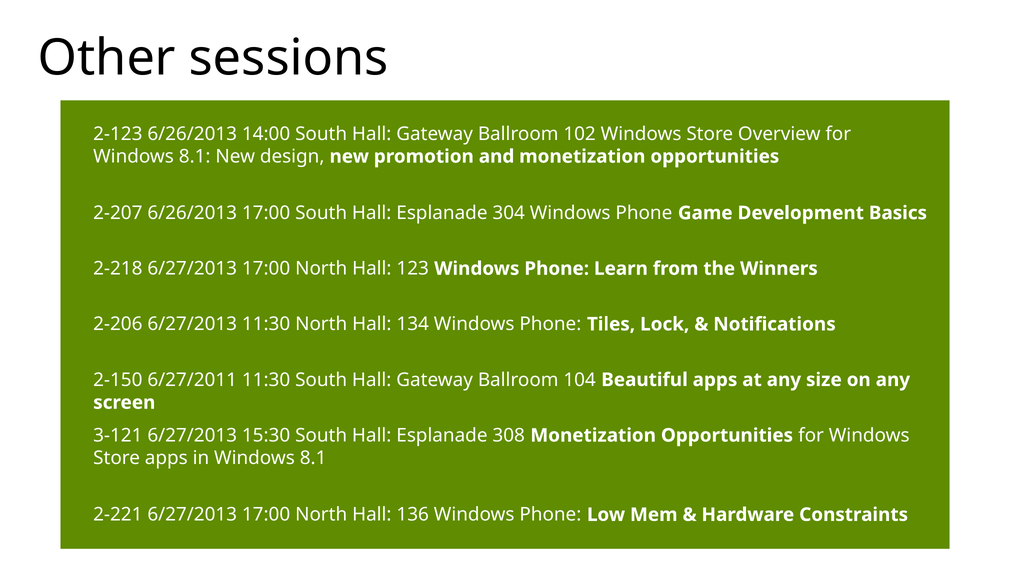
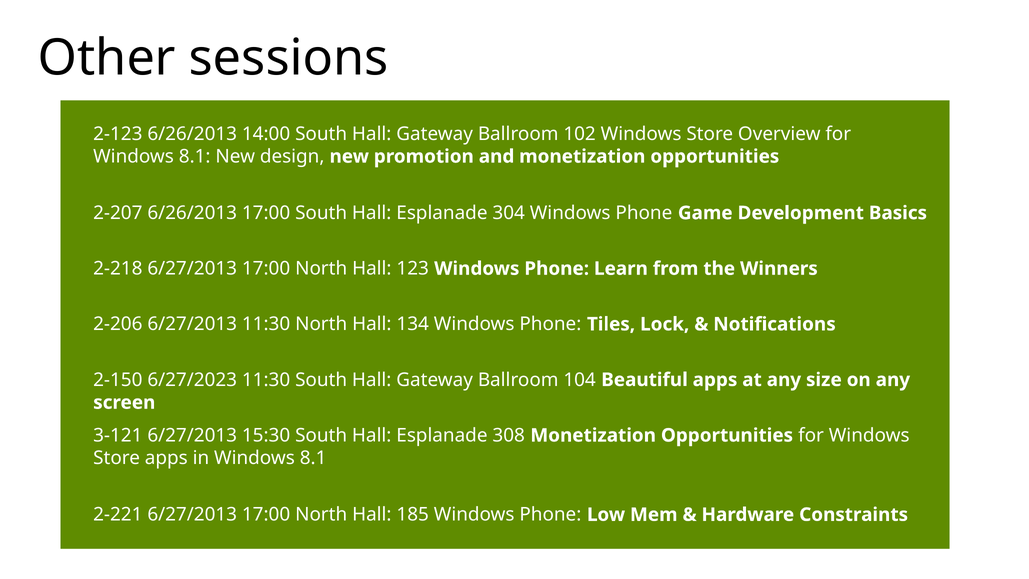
6/27/2011: 6/27/2011 -> 6/27/2023 (192, 380)
136: 136 -> 185 (413, 514)
